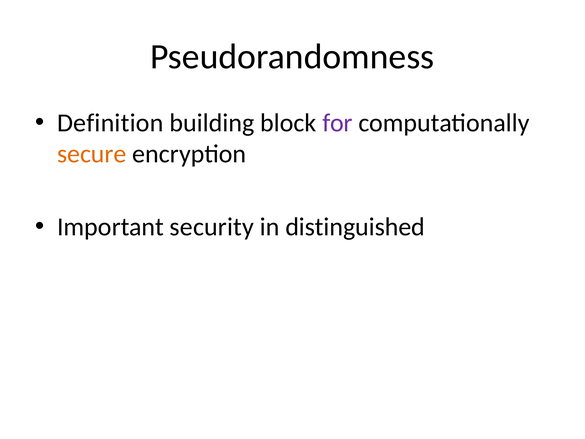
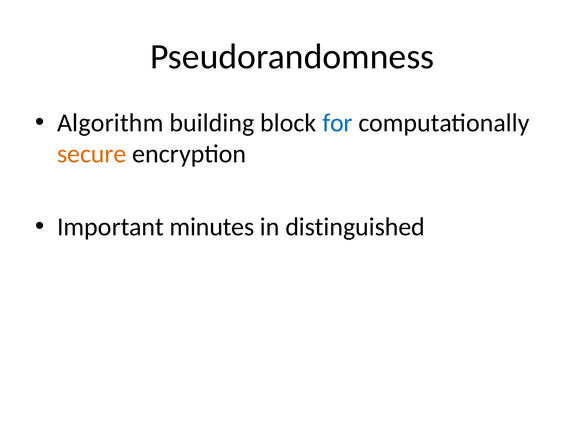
Definition: Definition -> Algorithm (110, 123)
for colour: purple -> blue (338, 123)
security: security -> minutes (212, 227)
